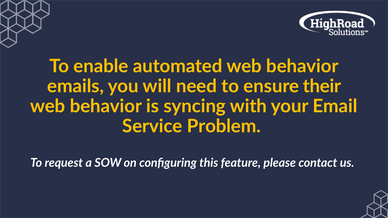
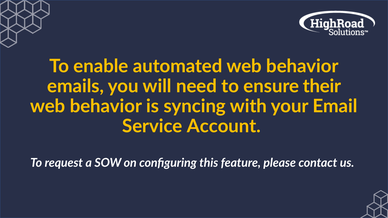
Problem: Problem -> Account (224, 126)
